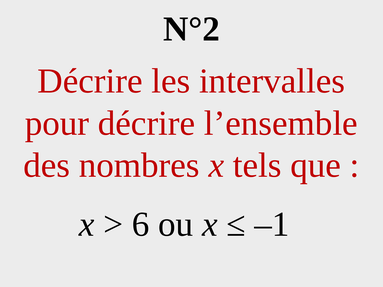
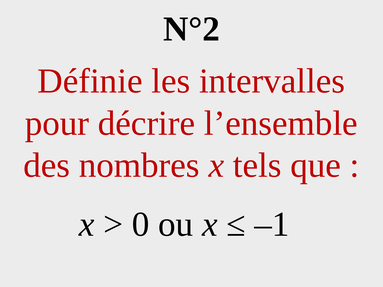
Décrire: Décrire -> Définie (90, 81)
6: 6 -> 0 (141, 224)
